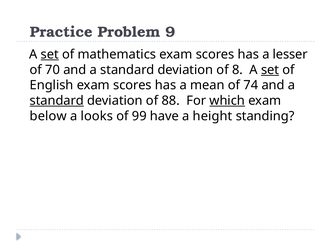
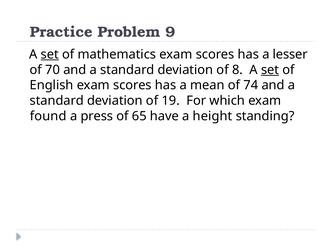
standard underline: present -> none (57, 101)
88: 88 -> 19 (171, 101)
which underline: present -> none (227, 101)
below: below -> found (48, 116)
looks: looks -> press (97, 116)
99: 99 -> 65 (139, 116)
